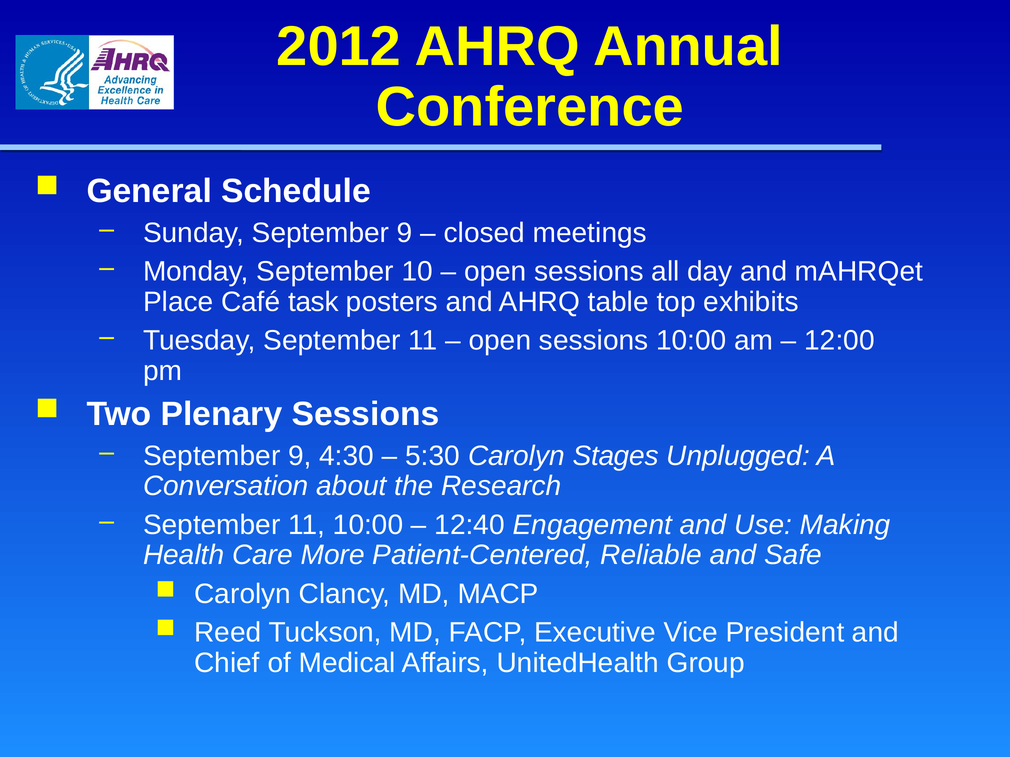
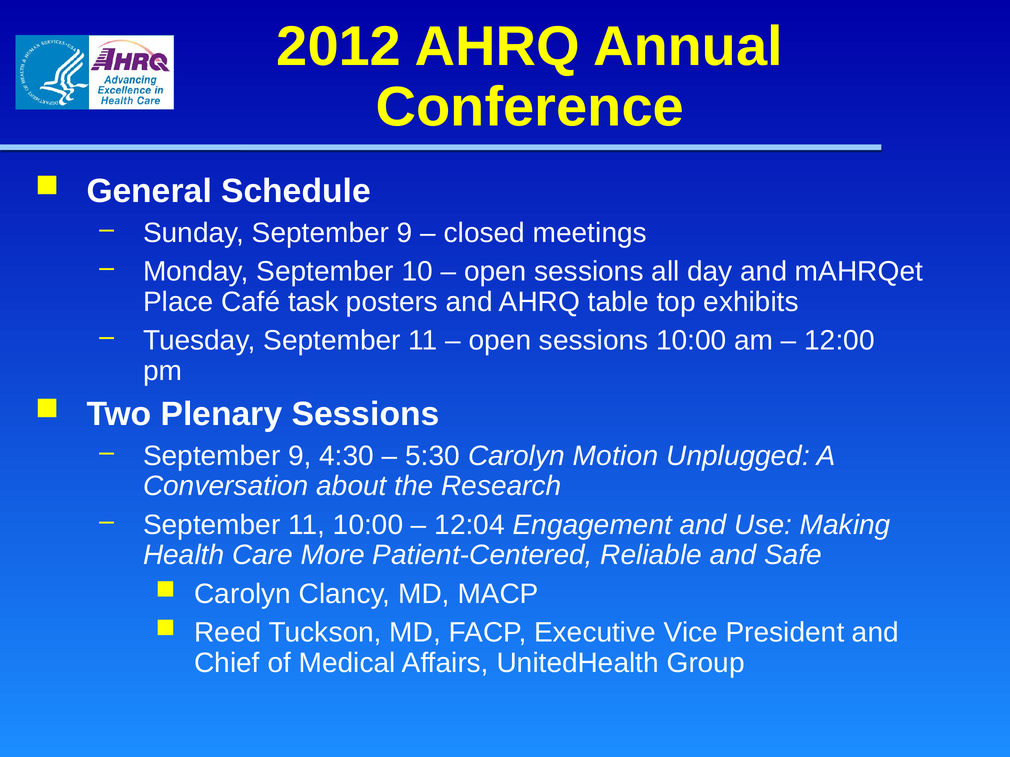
Stages: Stages -> Motion (615, 456)
12:40: 12:40 -> 12:04 (470, 525)
